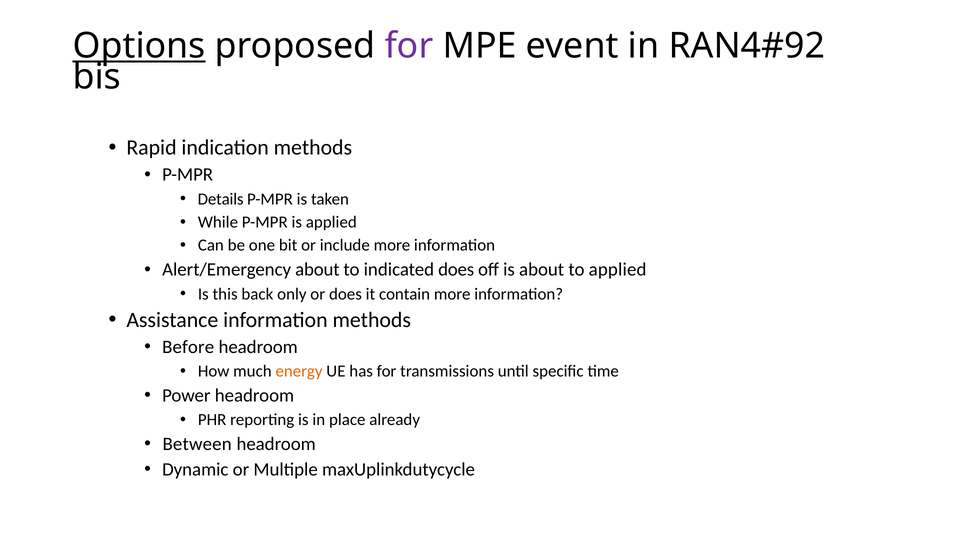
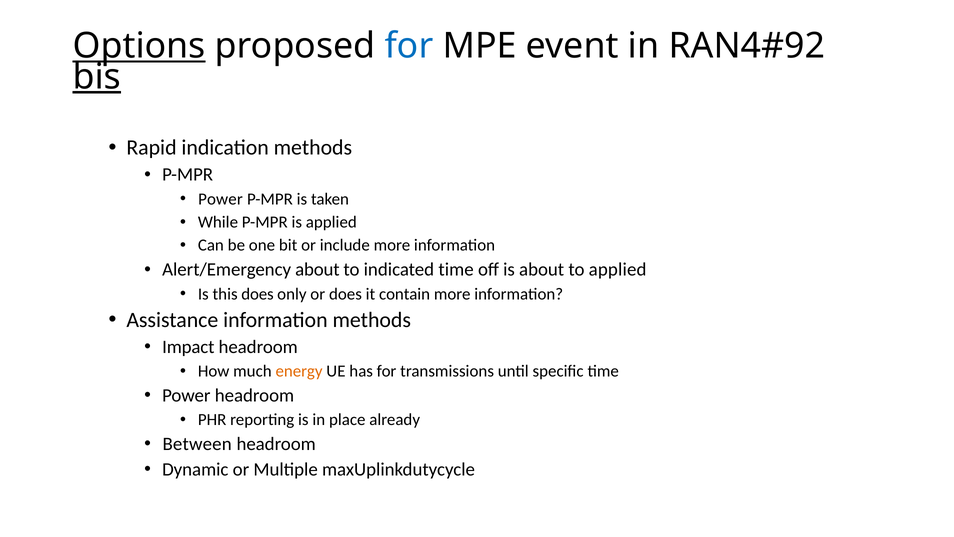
for colour: purple -> blue (409, 46)
bis underline: none -> present (97, 77)
Details: Details -> Power (220, 199)
indicated does: does -> time (456, 269)
this back: back -> does (257, 294)
Before: Before -> Impact (188, 347)
